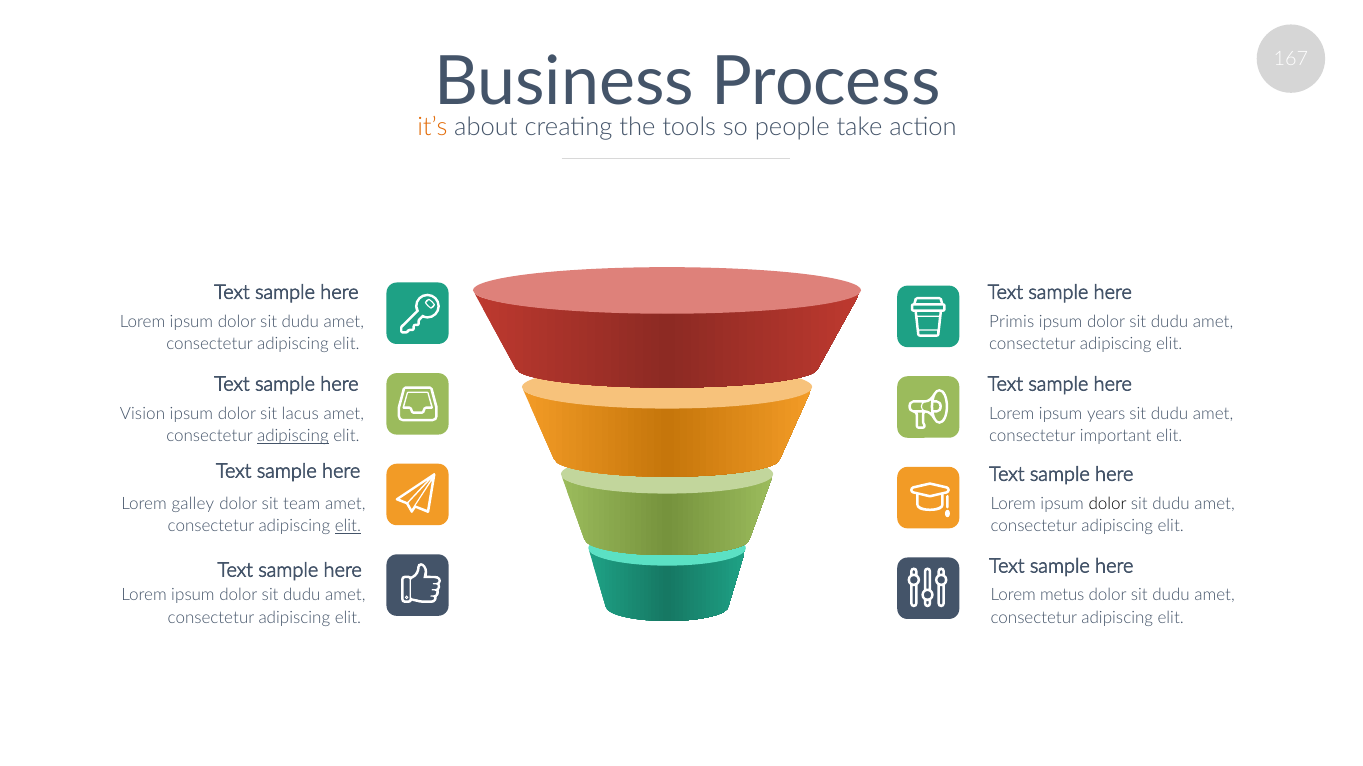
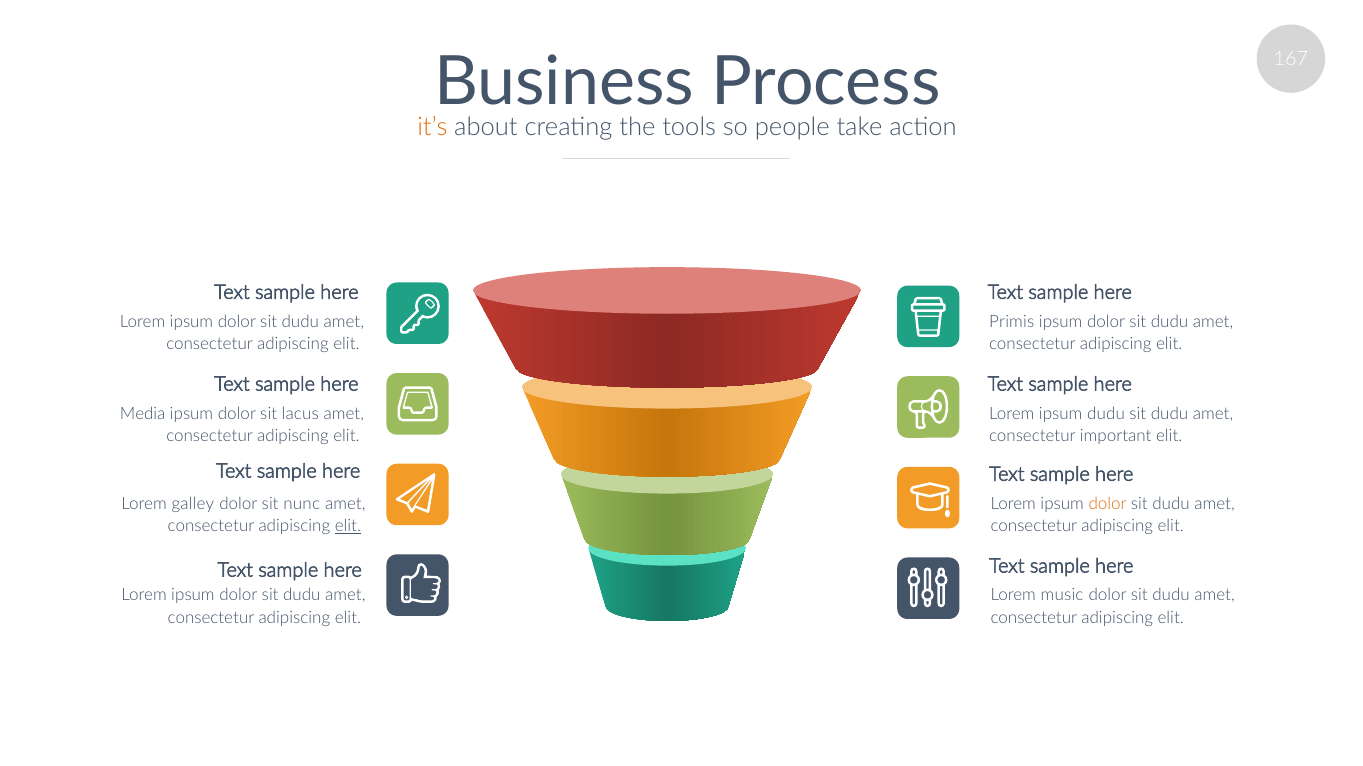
Vision: Vision -> Media (143, 414)
ipsum years: years -> dudu (1106, 414)
adipiscing underline: present -> none (293, 436)
team: team -> nunc (302, 504)
dolor colour: black -> orange (1108, 504)
metus: metus -> music (1062, 596)
